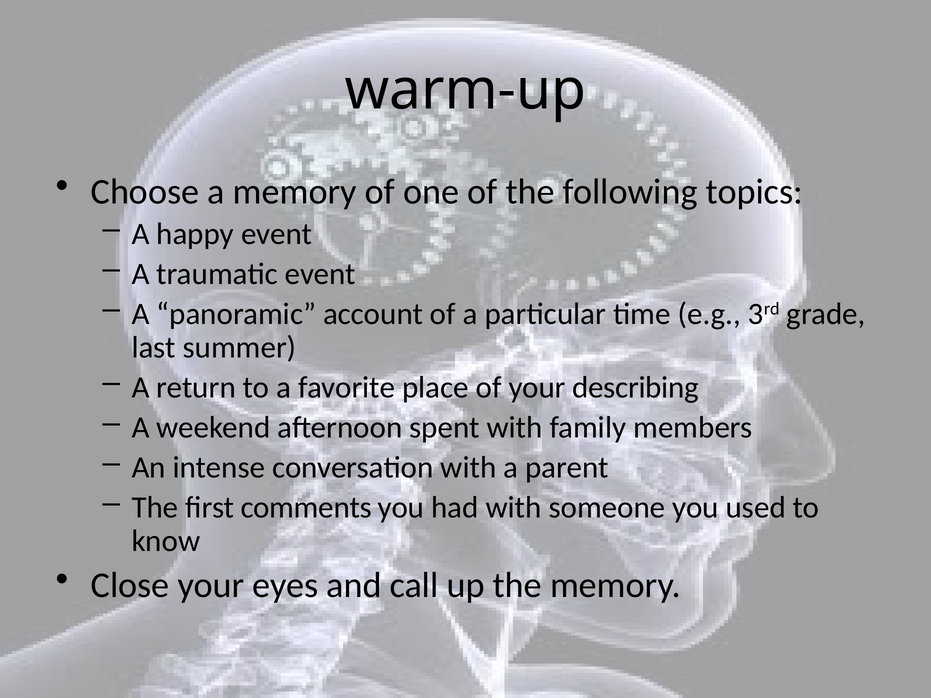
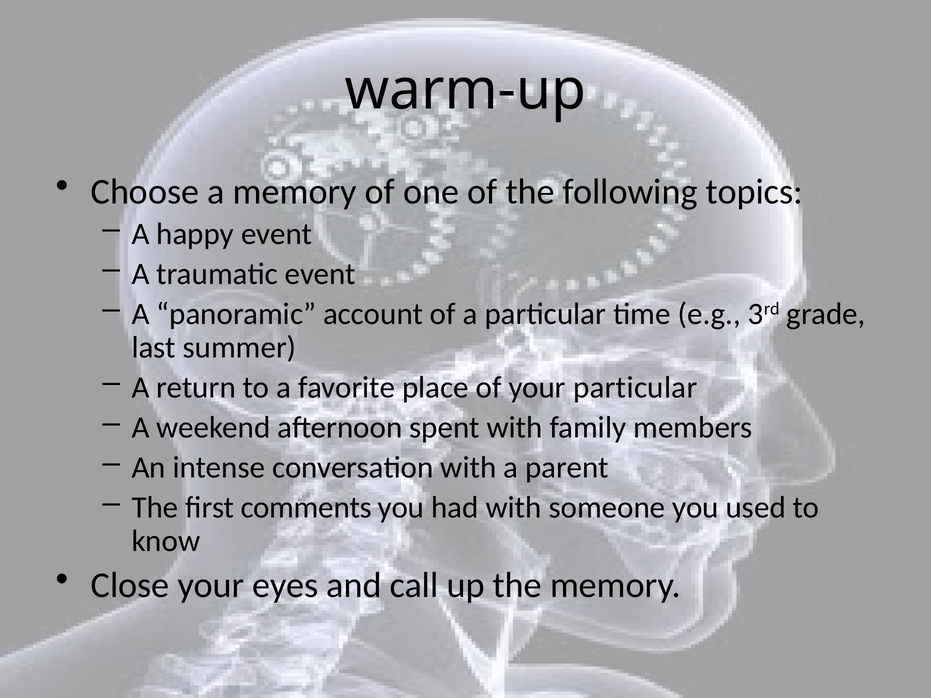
your describing: describing -> particular (635, 388)
